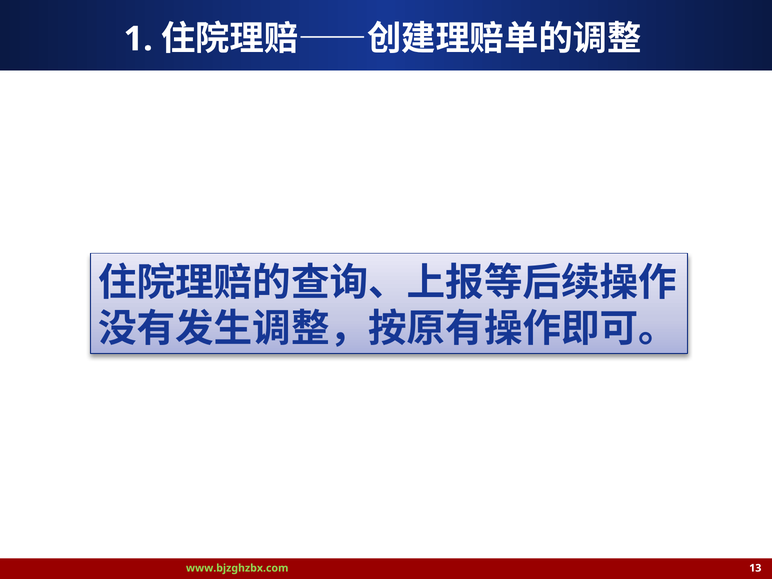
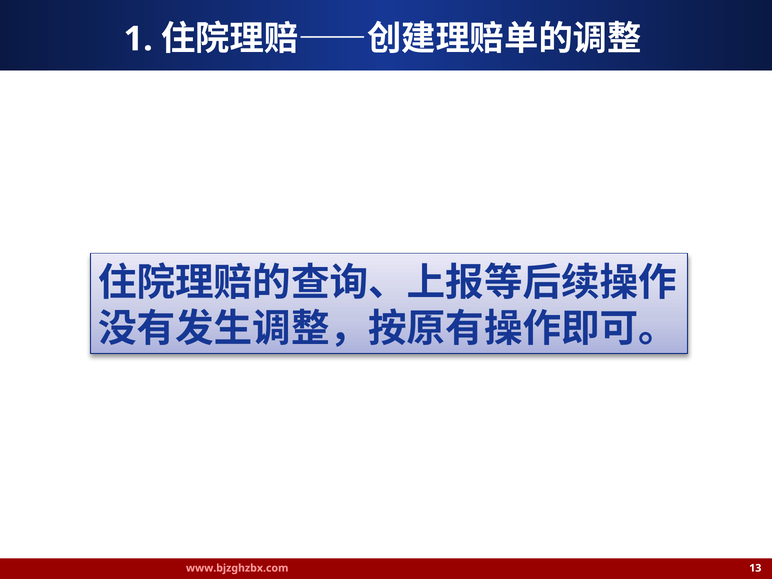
www.bjzghzbx.com colour: light green -> pink (237, 568)
